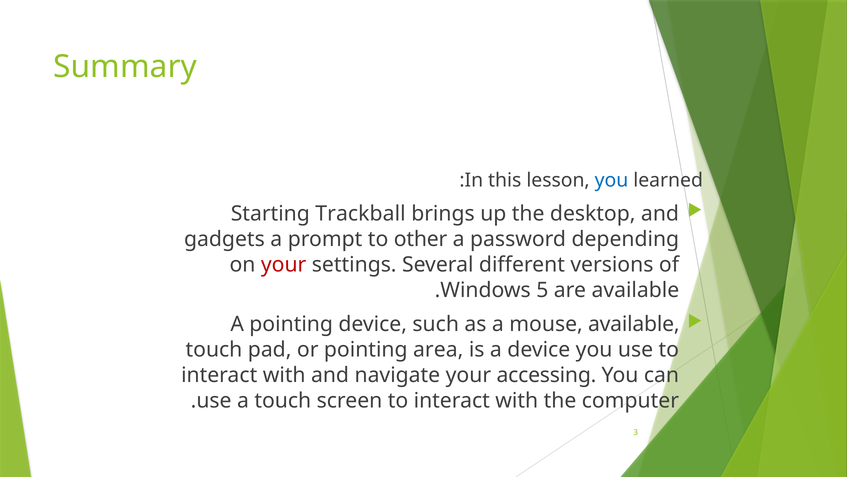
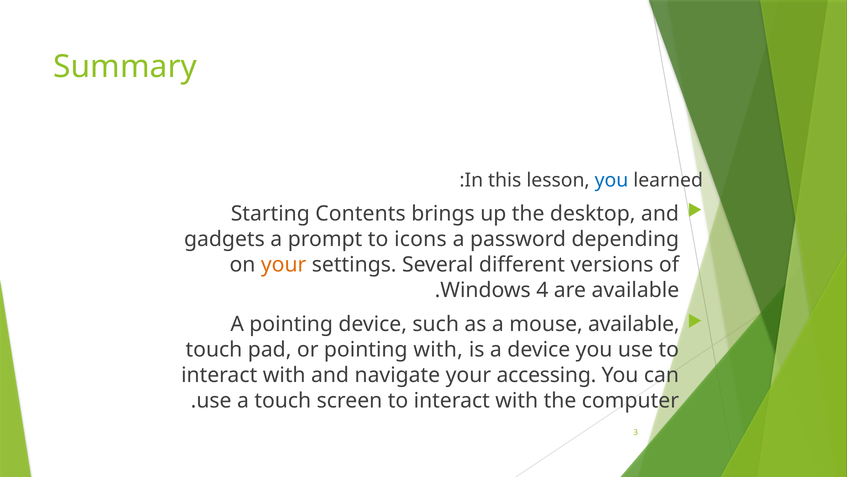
Trackball: Trackball -> Contents (361, 214)
other: other -> icons (420, 239)
your colour: red -> orange (284, 264)
5: 5 -> 4 (542, 290)
pointing area: area -> with (438, 349)
